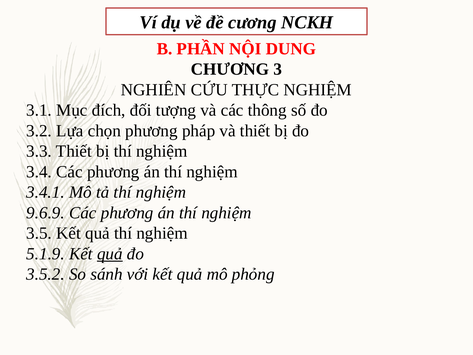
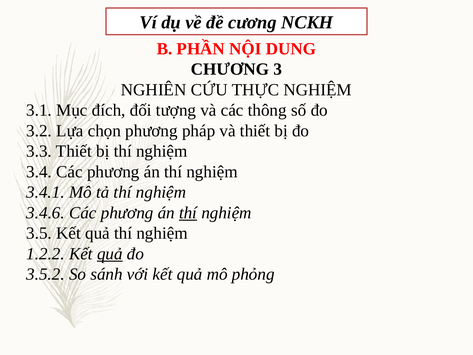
9.6.9: 9.6.9 -> 3.4.6 (46, 213)
thí underline: none -> present (188, 213)
5.1.9: 5.1.9 -> 1.2.2 (46, 254)
